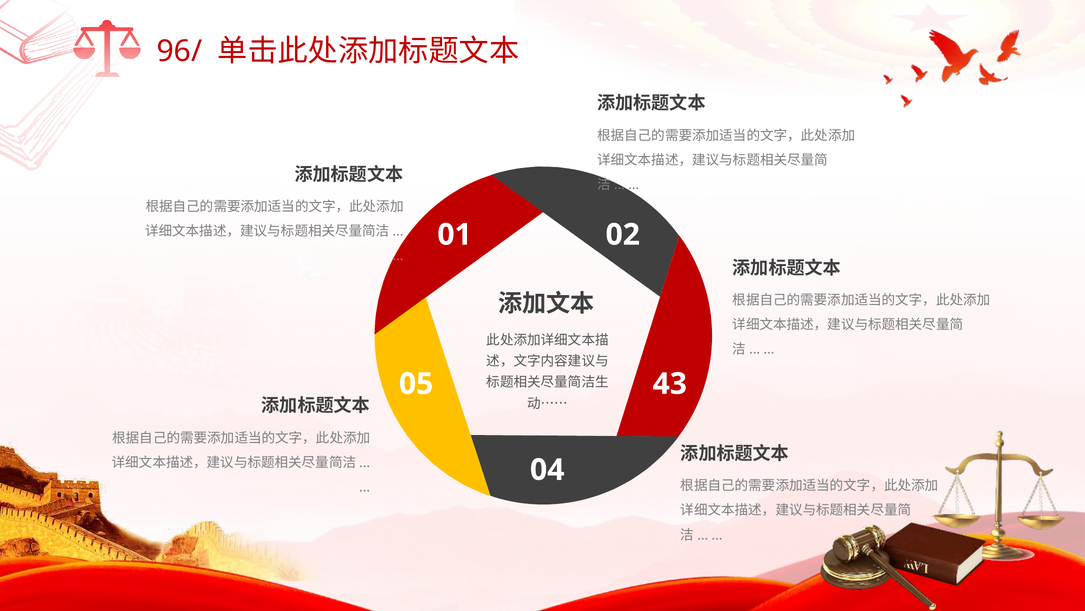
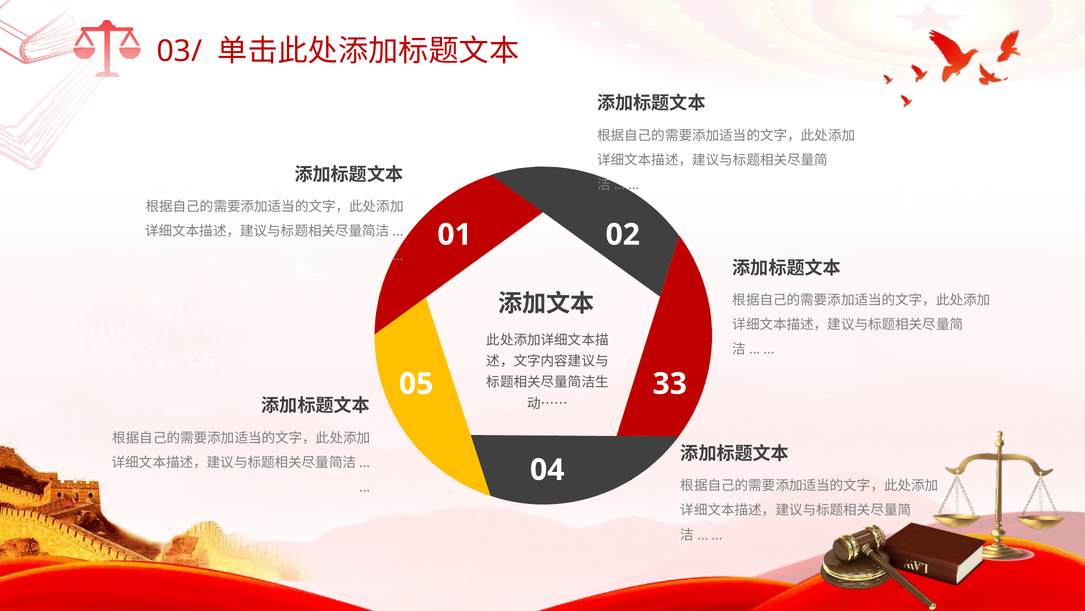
96/: 96/ -> 03/ (179, 51)
43: 43 -> 33 (670, 383)
